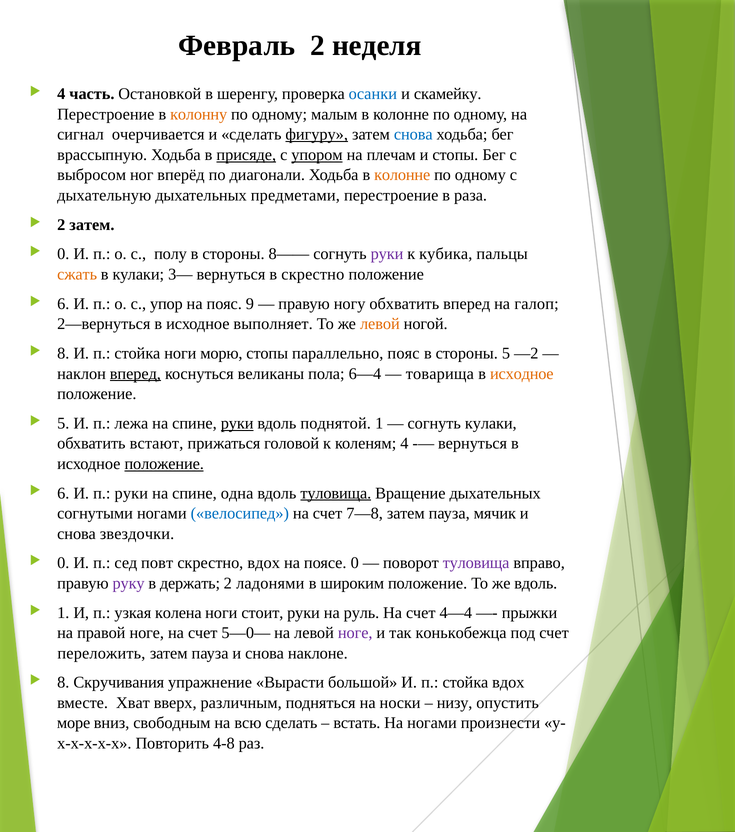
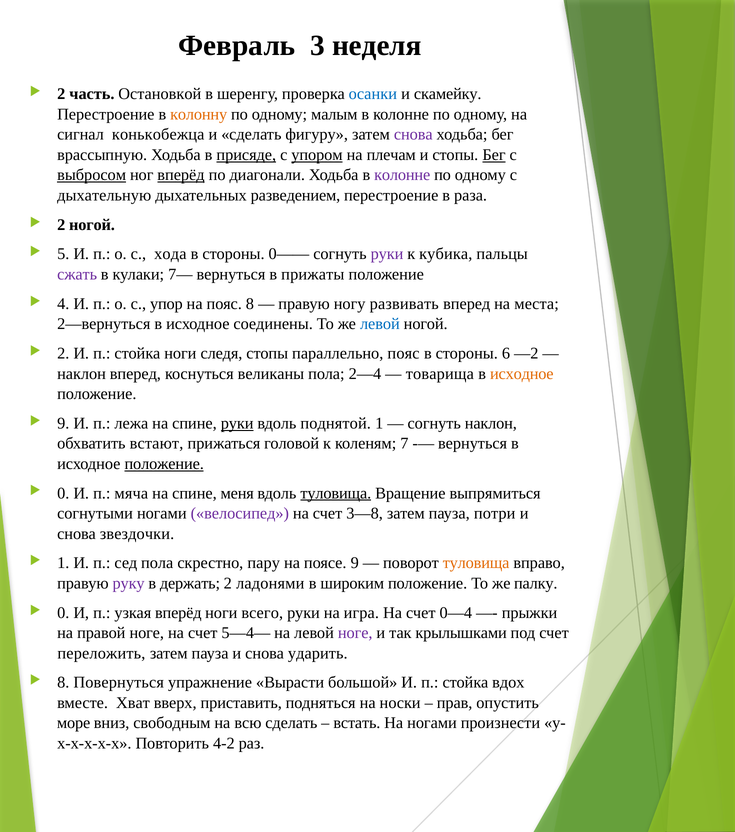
Февраль 2: 2 -> 3 (317, 46)
4: 4 -> 2 (61, 94)
очерчивается: очерчивается -> конькобежца (158, 135)
фигуру underline: present -> none (317, 135)
снова colour: blue -> purple (413, 135)
Бег underline: none -> present (494, 155)
выбросом underline: none -> present (92, 175)
вперёд underline: none -> present (181, 175)
колонне colour: orange -> purple (402, 175)
предметами: предметами -> разведением (296, 195)
2 затем: затем -> ногой (92, 225)
0: 0 -> 5 (63, 254)
полу: полу -> хода (170, 254)
8——: 8—— -> 0—— (289, 254)
сжать colour: orange -> purple (77, 274)
3—: 3— -> 7— (180, 274)
в скрестно: скрестно -> прижаты (313, 274)
6: 6 -> 4 (63, 304)
пояс 9: 9 -> 8 (250, 304)
ногу обхватить: обхватить -> развивать (404, 304)
галоп: галоп -> места (537, 304)
выполняет: выполняет -> соединены (273, 324)
левой colour: orange -> blue (380, 324)
8: 8 -> 2 (63, 353)
морю: морю -> следя (221, 353)
стороны 5: 5 -> 6 (506, 353)
вперед underline: present -> none (135, 374)
6—4: 6—4 -> 2—4 (365, 374)
5: 5 -> 9 (63, 423)
согнуть кулаки: кулаки -> наклон (491, 423)
коленям 4: 4 -> 7 (404, 444)
6: 6 -> 0 (63, 493)
п руки: руки -> мяча (131, 493)
одна: одна -> меня (237, 493)
Вращение дыхательных: дыхательных -> выпрямиться (495, 493)
велосипед colour: blue -> purple (240, 513)
7—8: 7—8 -> 3—8 (365, 513)
мячик: мячик -> потри (495, 513)
0: 0 -> 1 (63, 563)
сед повт: повт -> пола (157, 563)
скрестно вдох: вдох -> пару (264, 563)
поясе 0: 0 -> 9 (355, 563)
туловища colour: purple -> orange (476, 563)
же вдоль: вдоль -> палку (536, 583)
1: 1 -> 0 (63, 613)
узкая колена: колена -> вперёд (178, 613)
стоит: стоит -> всего (262, 613)
руль: руль -> игра (361, 613)
4—4: 4—4 -> 0—4 (456, 613)
5—0—: 5—0— -> 5—4— (246, 633)
конькобежца: конькобежца -> крылышками (461, 633)
наклоне: наклоне -> ударить (318, 653)
Скручивания: Скручивания -> Повернуться (119, 683)
различным: различным -> приставить (241, 703)
низу: низу -> прав (455, 703)
4-8: 4-8 -> 4-2 (224, 743)
